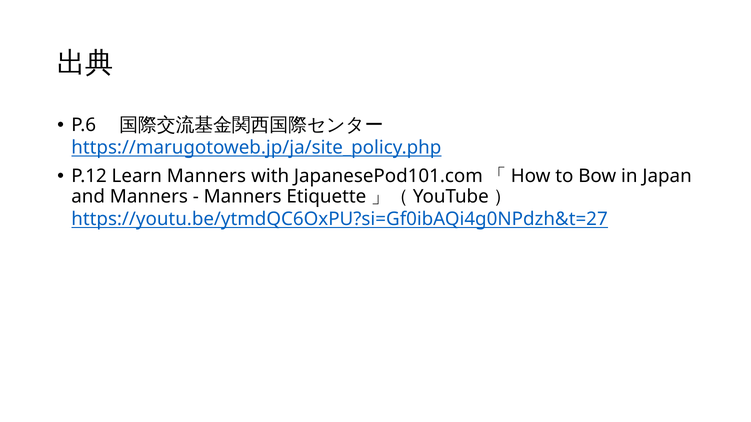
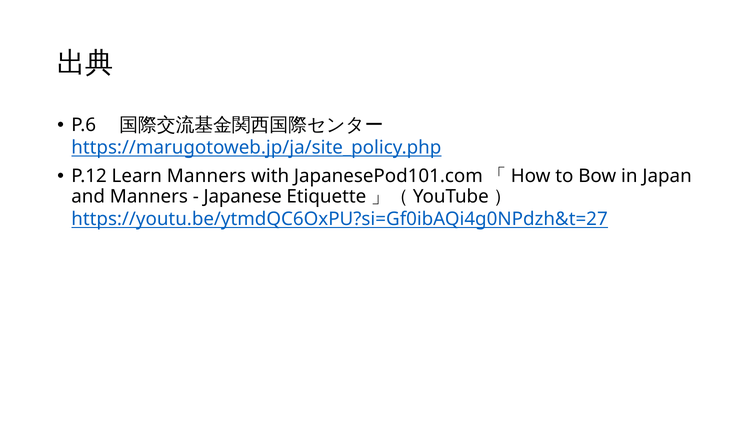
Manners: Manners -> Japanese (243, 197)
